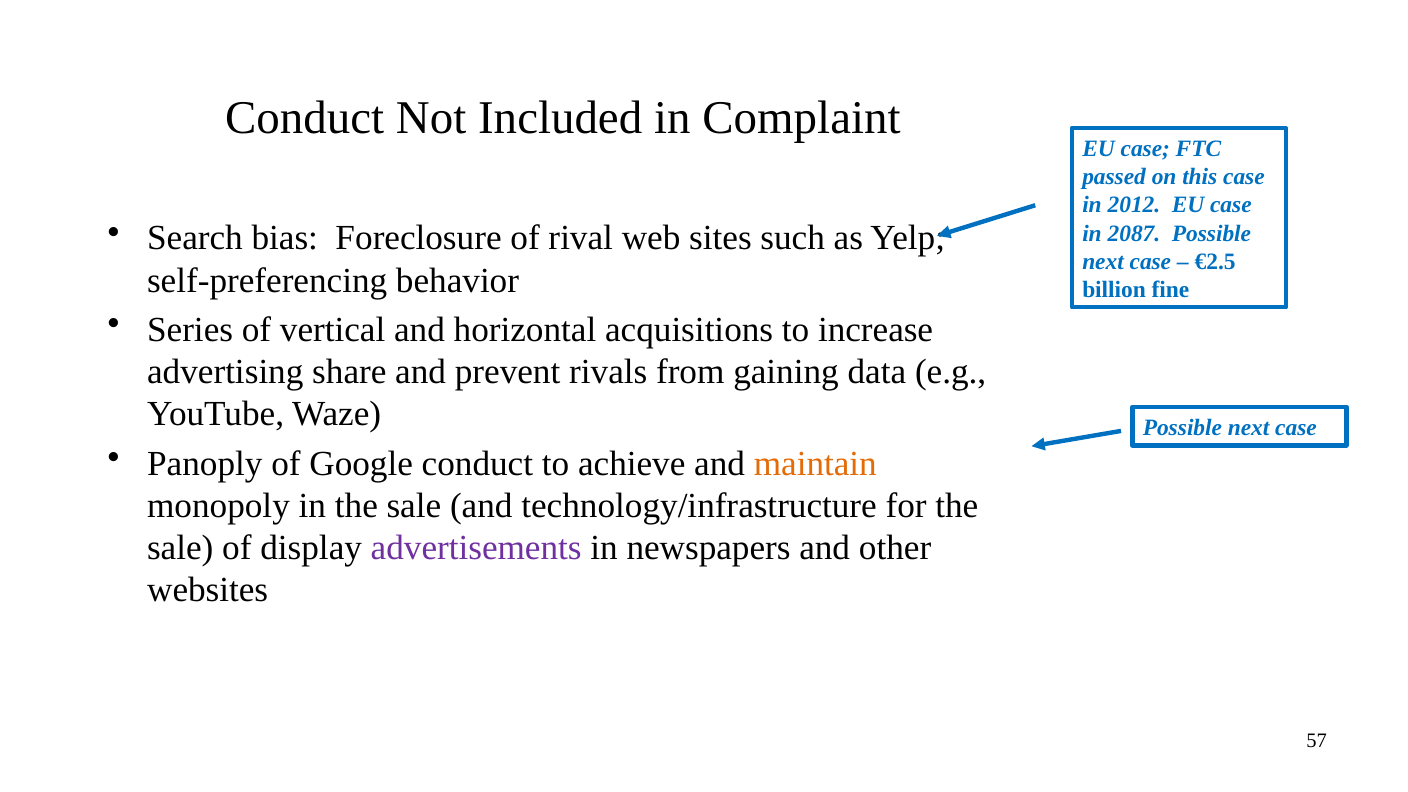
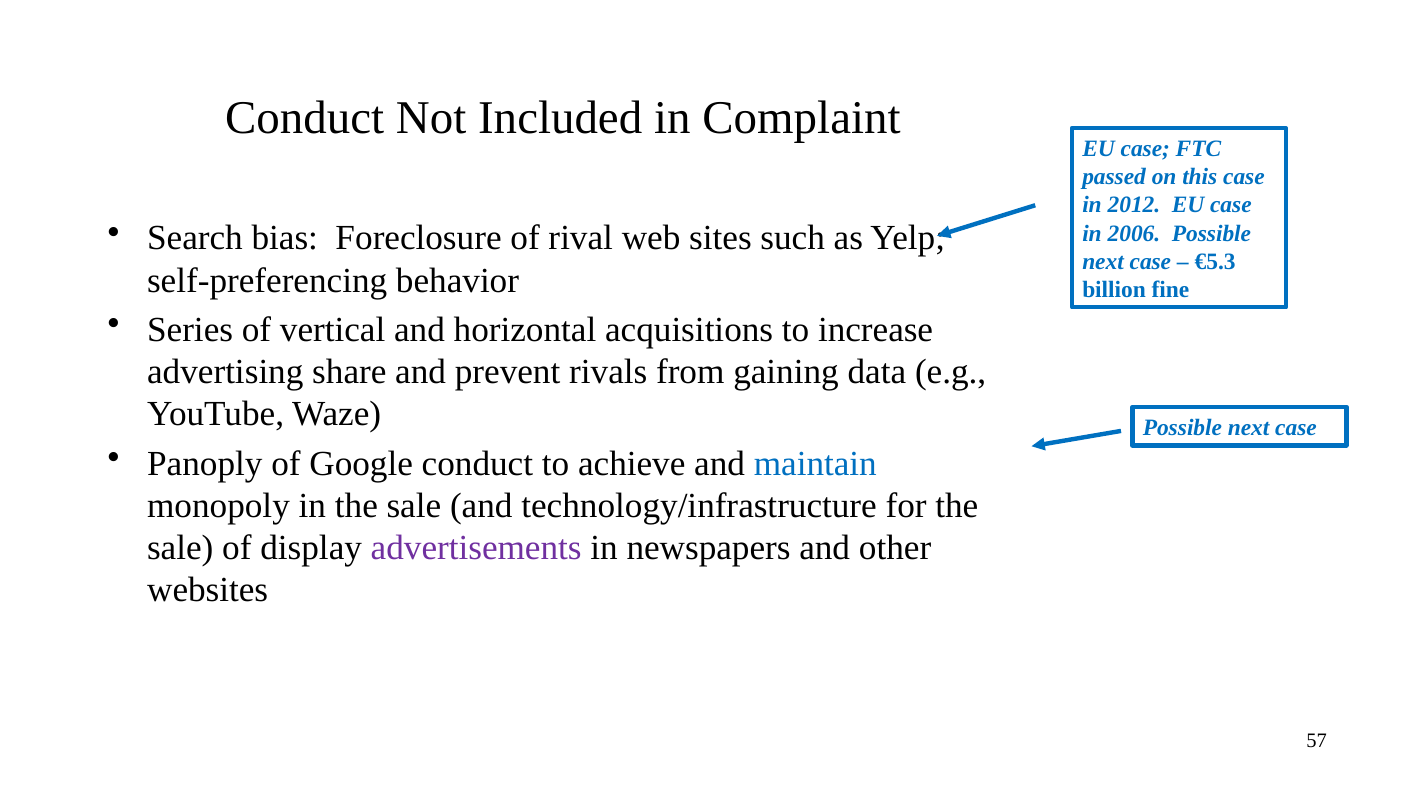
2087: 2087 -> 2006 (1134, 233)
€2.5: €2.5 -> €5.3 (1215, 262)
maintain colour: orange -> blue (815, 463)
